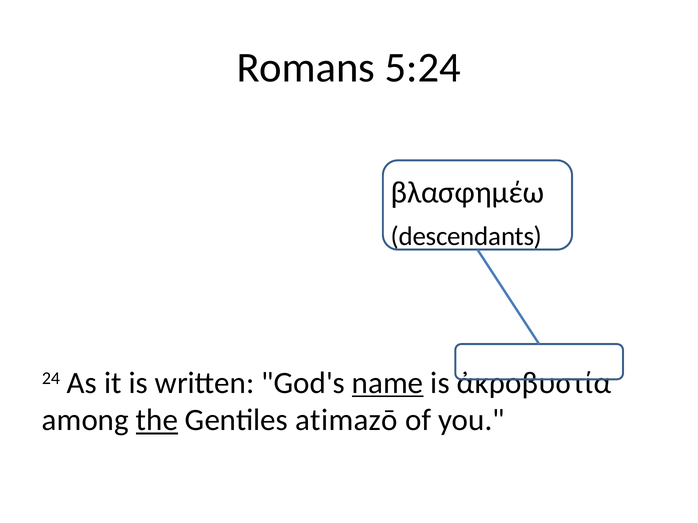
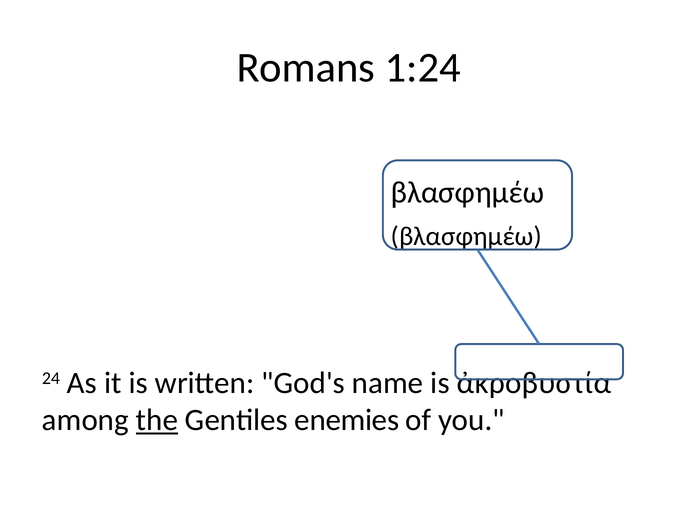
5:24: 5:24 -> 1:24 (423, 68)
descendants: descendants -> βλασφημέω (466, 237)
name underline: present -> none (388, 383)
atimazō: atimazō -> enemies (347, 421)
